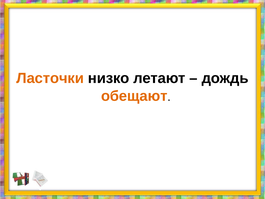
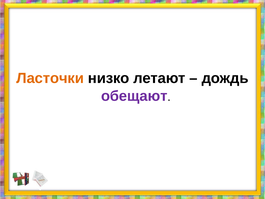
обещают colour: orange -> purple (134, 96)
